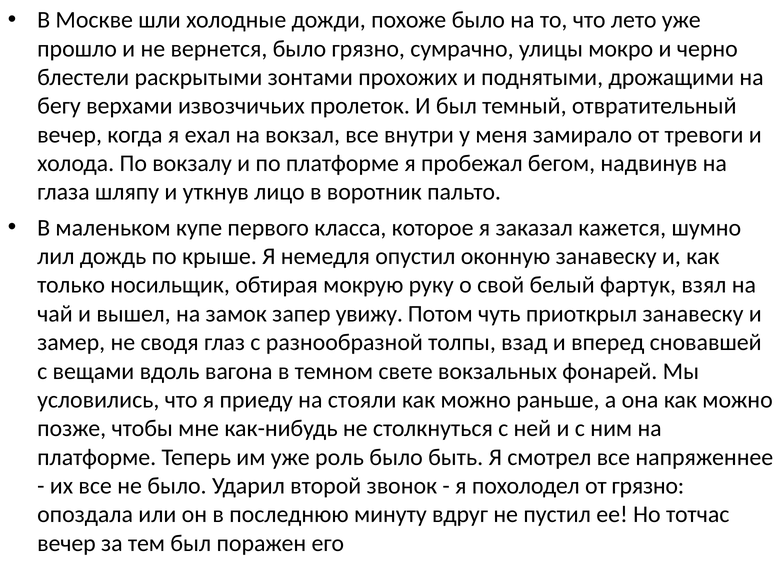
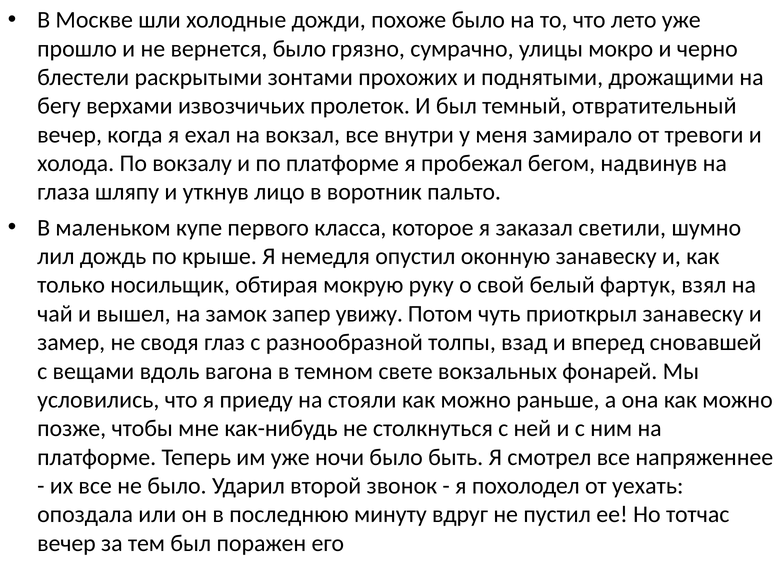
кажется: кажется -> светили (622, 228)
роль: роль -> ночи (340, 457)
от грязно: грязно -> уехать (648, 486)
